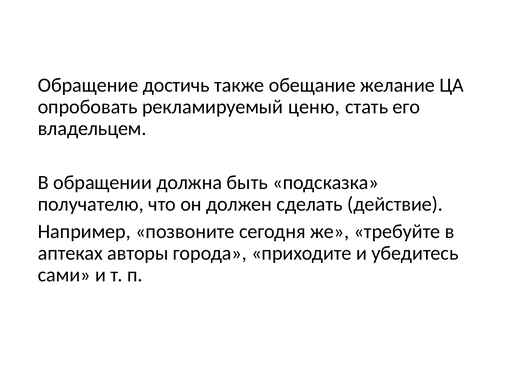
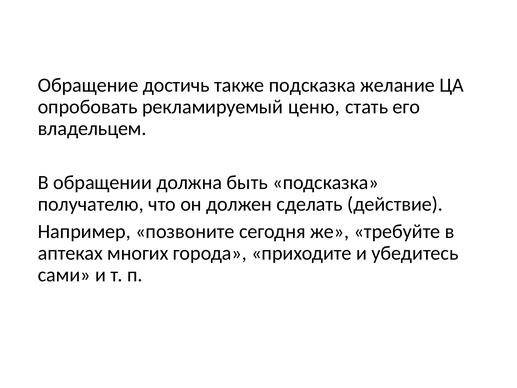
также обещание: обещание -> подсказка (312, 85)
авторы: авторы -> многих (138, 253)
